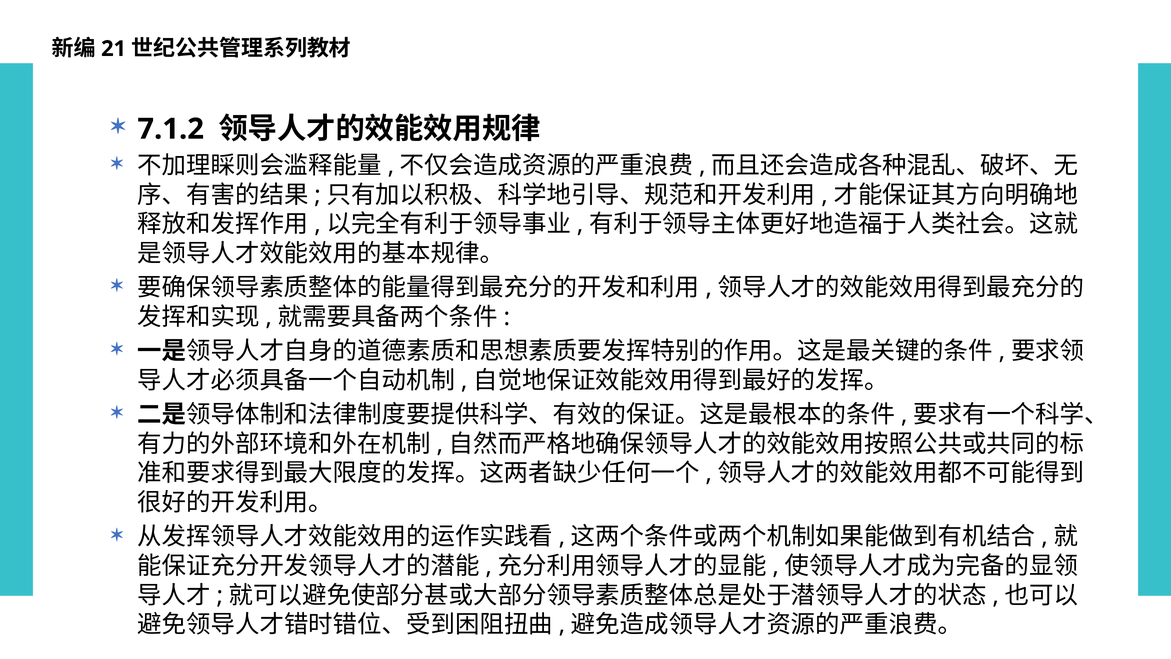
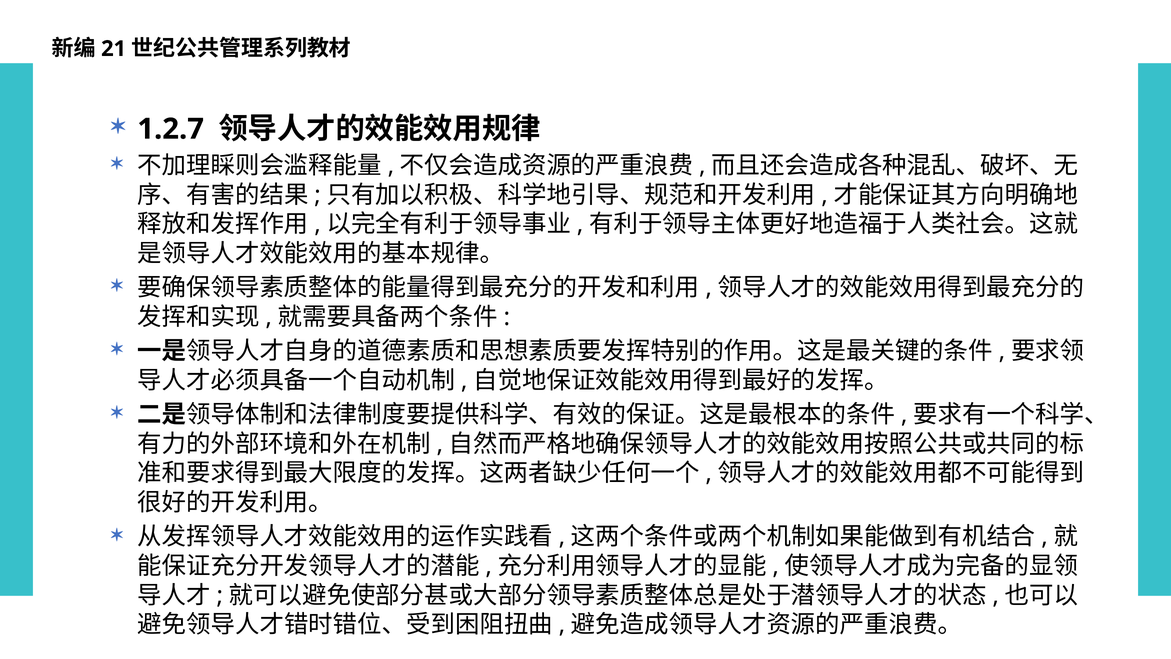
7.1.2: 7.1.2 -> 1.2.7 (171, 129)
